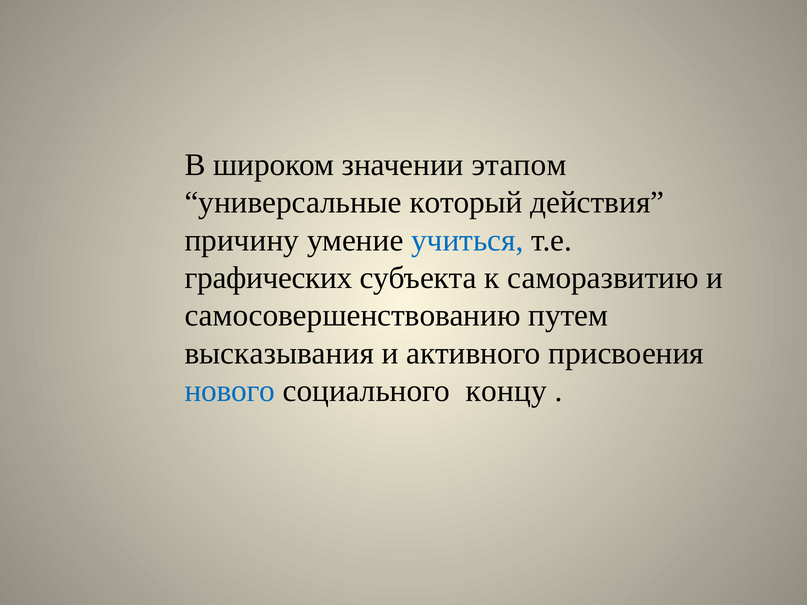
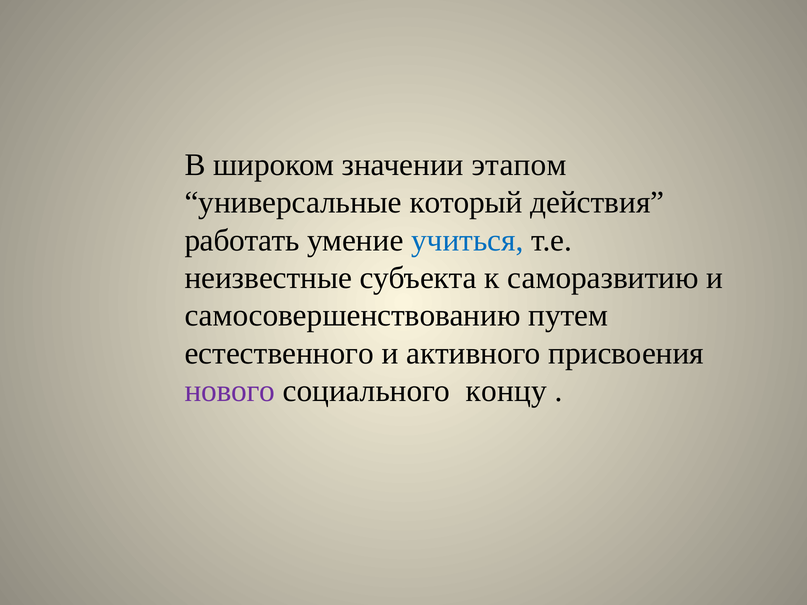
причину: причину -> работать (242, 240)
графических: графических -> неизвестные (268, 278)
высказывания: высказывания -> естественного (279, 353)
нового colour: blue -> purple (230, 391)
